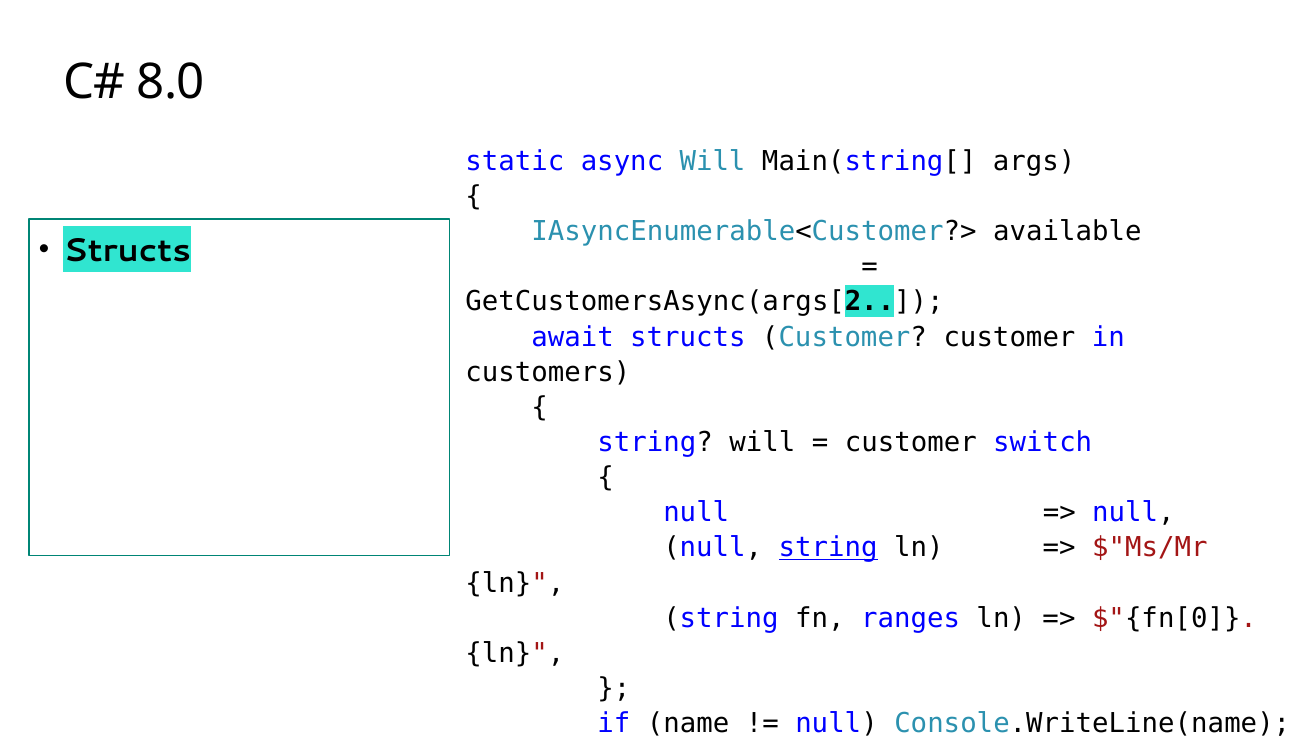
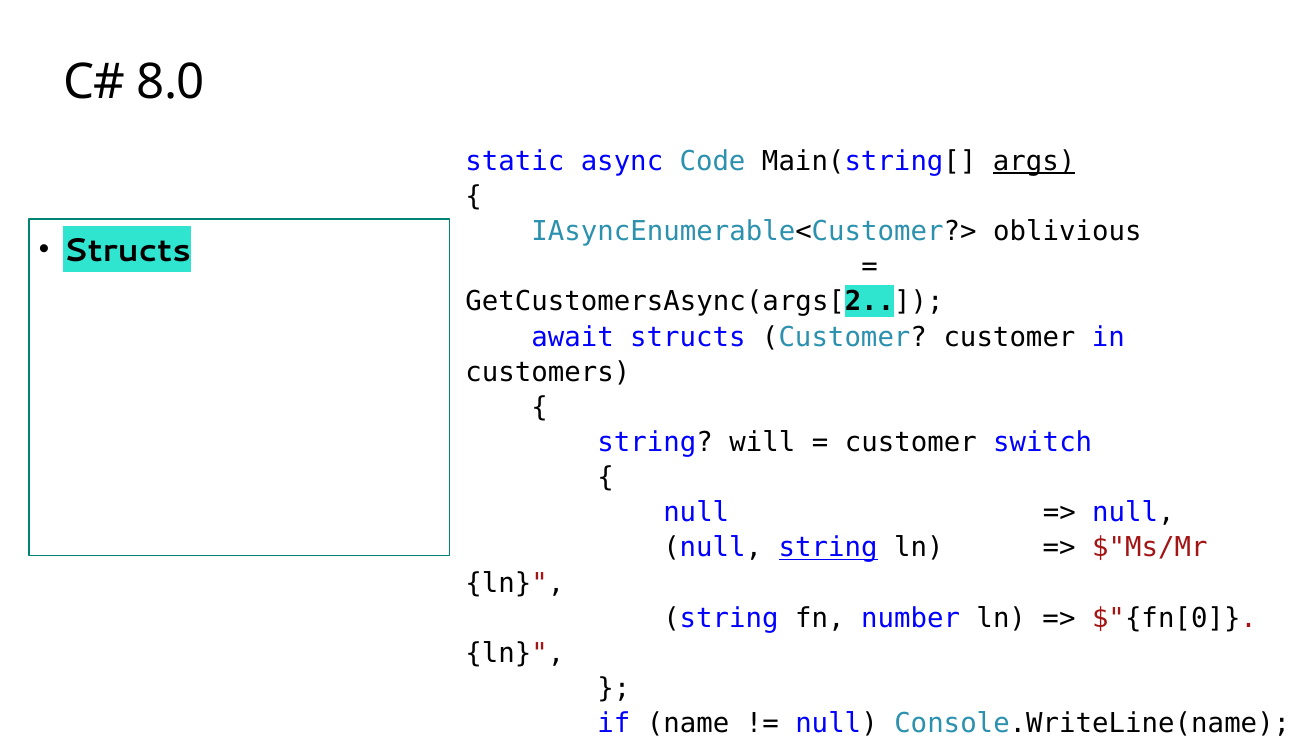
async Will: Will -> Code (713, 161)
args underline: none -> present (1034, 161)
available: available -> oblivious (1067, 231)
ranges: ranges -> number (911, 618)
